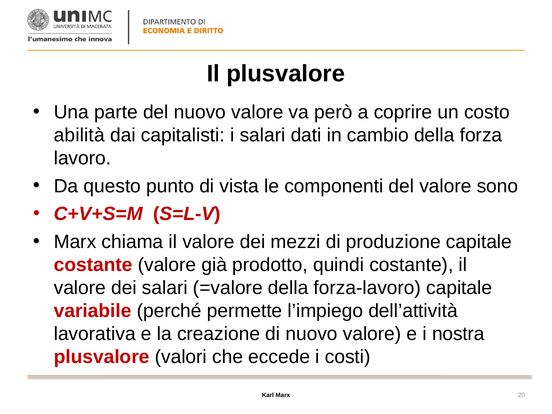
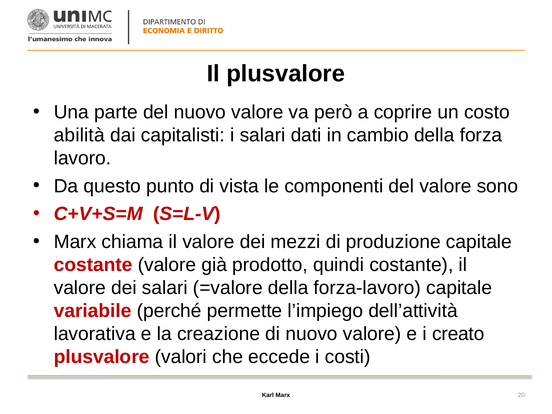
nostra: nostra -> creato (458, 334)
